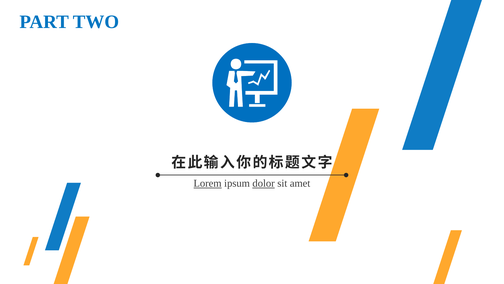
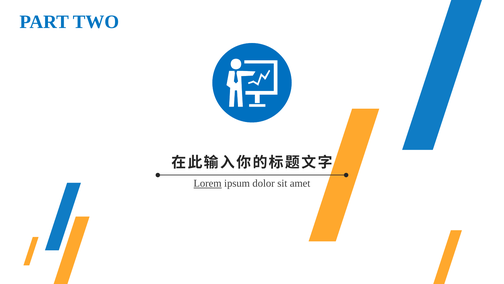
dolor underline: present -> none (264, 183)
